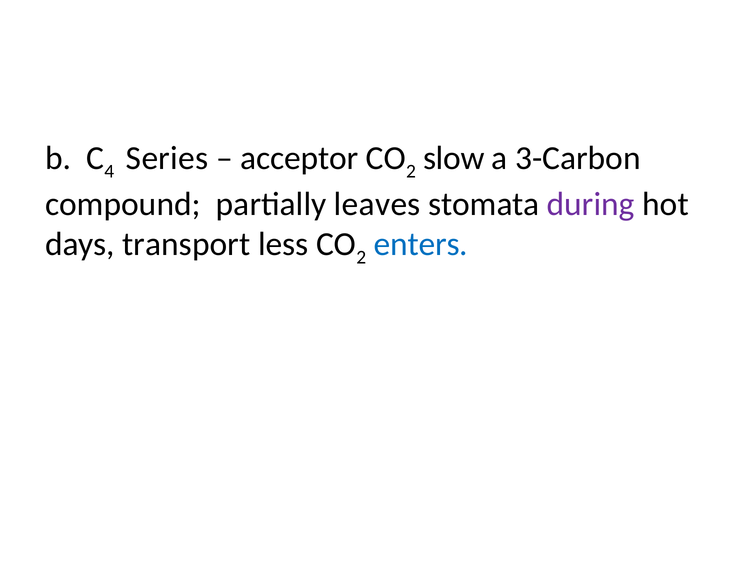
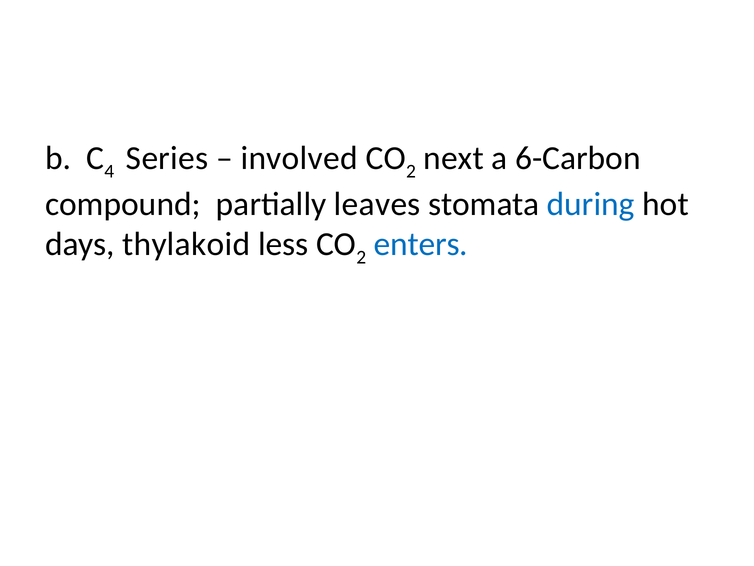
acceptor: acceptor -> involved (299, 158)
slow: slow -> next (454, 158)
3-Carbon: 3-Carbon -> 6-Carbon (578, 158)
during colour: purple -> blue (591, 204)
transport: transport -> thylakoid (186, 244)
